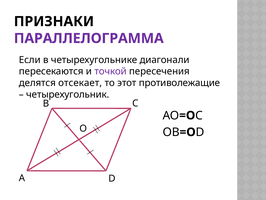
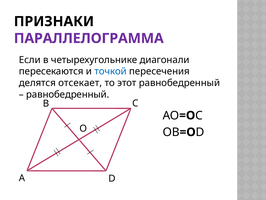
точкой colour: purple -> blue (111, 71)
этот противолежащие: противолежащие -> равнобедренный (179, 83)
четырехугольник: четырехугольник -> равнобедренный (68, 94)
